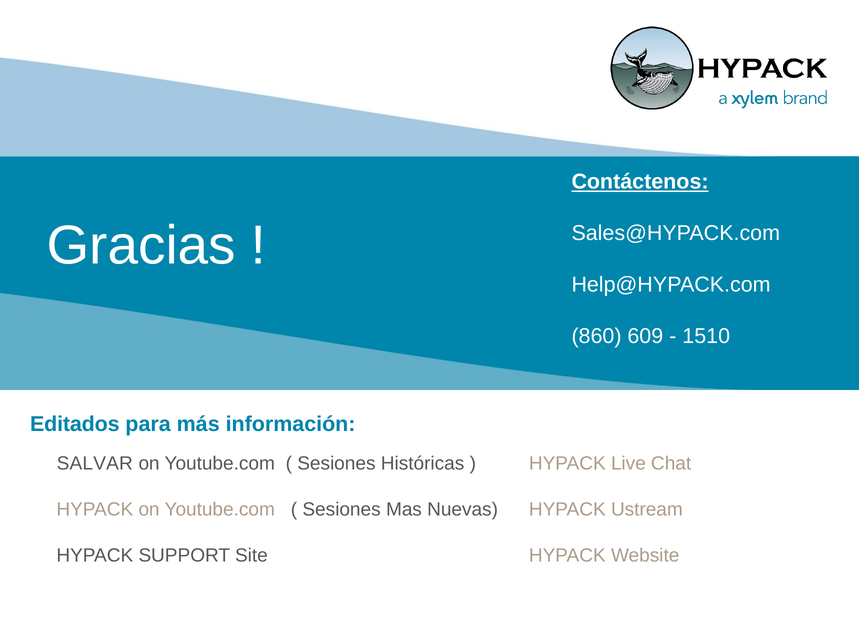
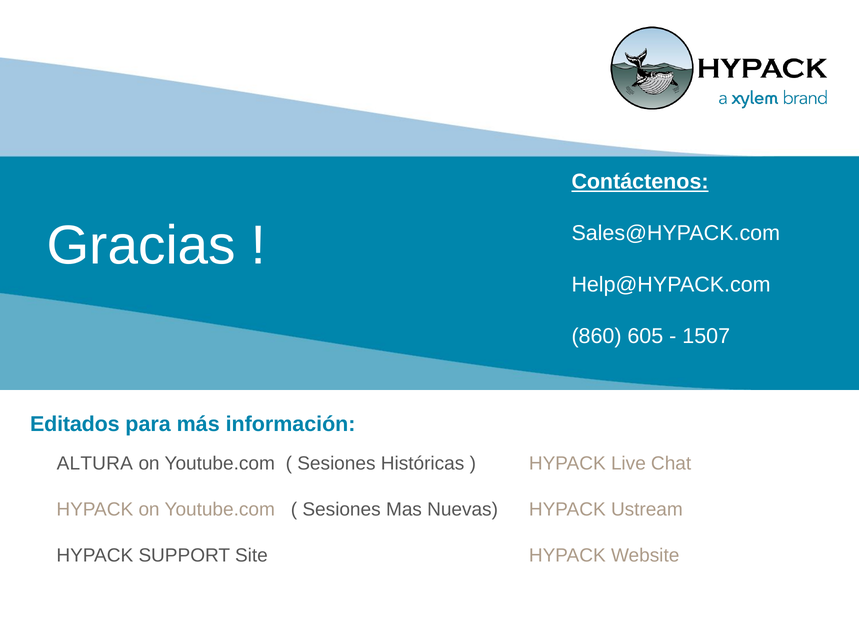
609: 609 -> 605 (645, 336)
1510: 1510 -> 1507 (706, 336)
SALVAR: SALVAR -> ALTURA (95, 464)
